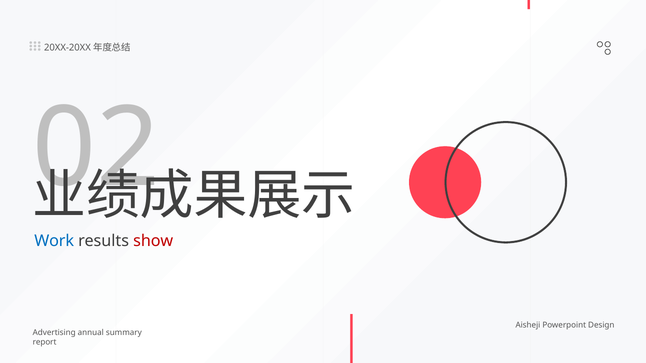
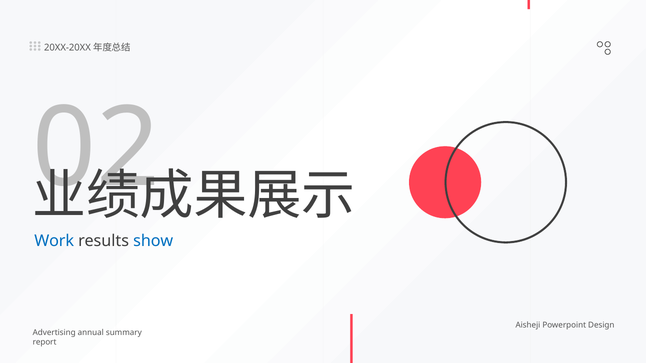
show colour: red -> blue (153, 241)
